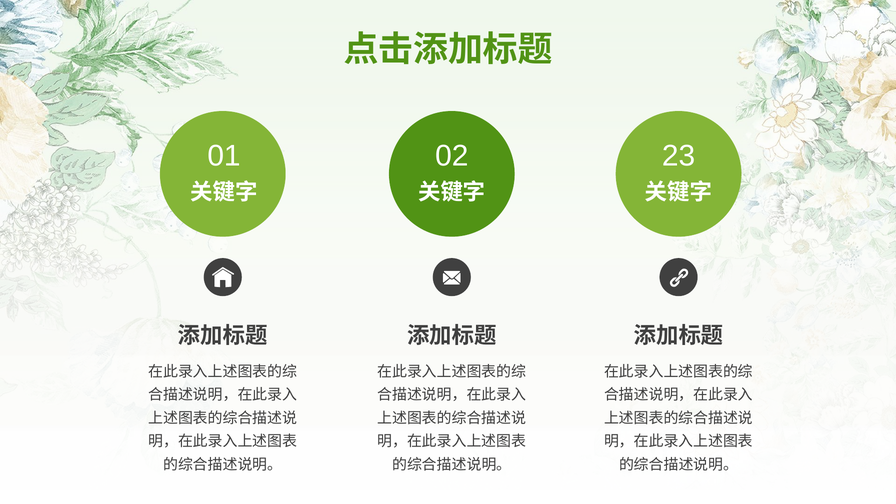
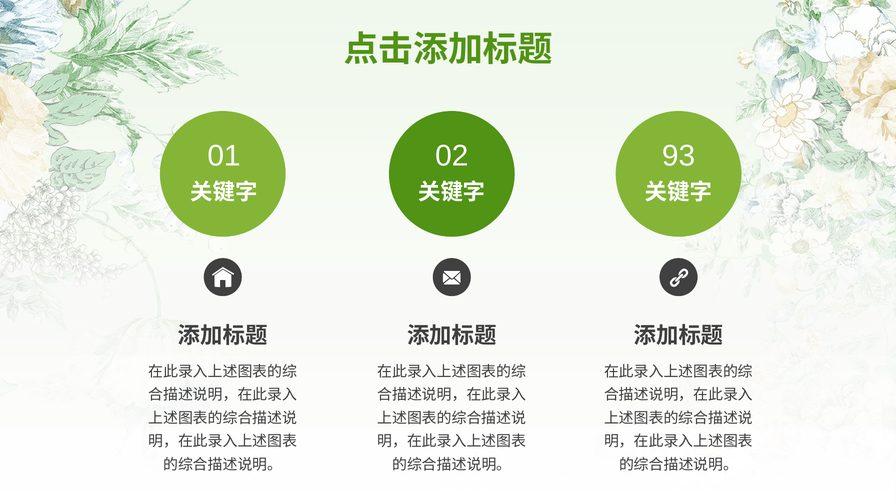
23: 23 -> 93 (679, 156)
